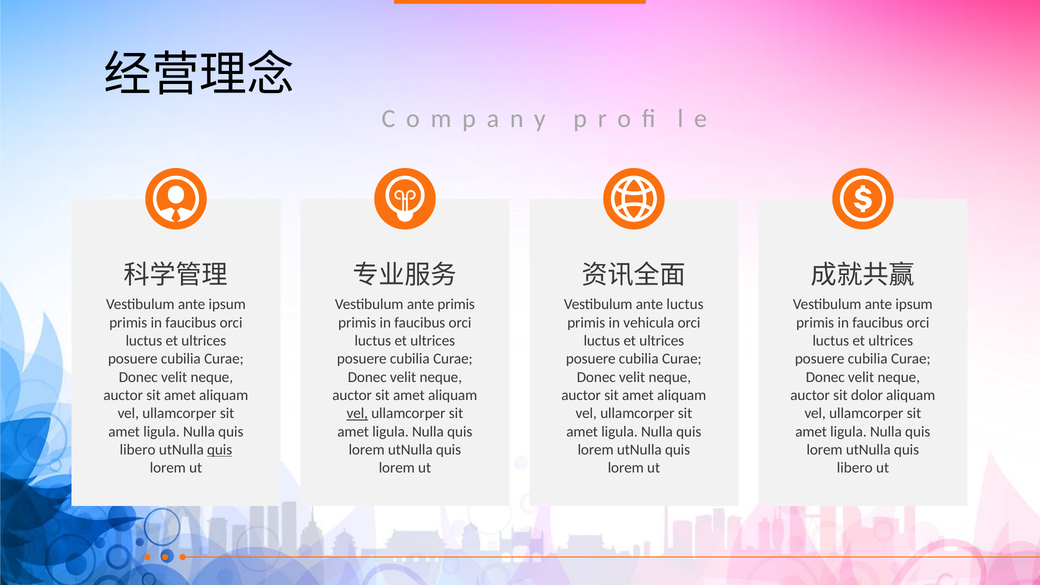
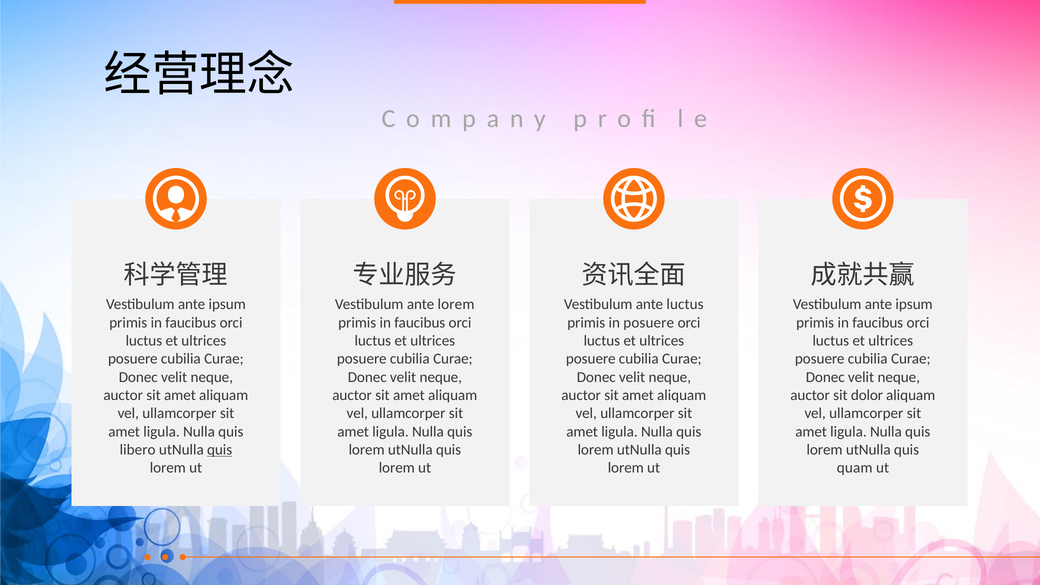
ante primis: primis -> lorem (456, 304)
in vehicula: vehicula -> posuere (649, 323)
vel underline: present -> none (357, 413)
libero: libero -> quam (855, 468)
